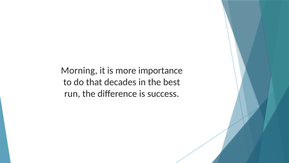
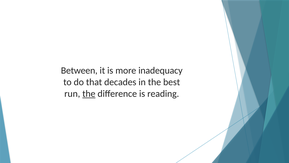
Morning: Morning -> Between (79, 70)
importance: importance -> inadequacy (160, 70)
the underline: none -> present (89, 94)
success: success -> reading (163, 94)
